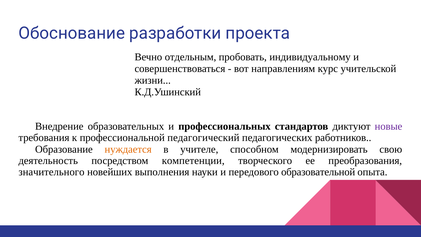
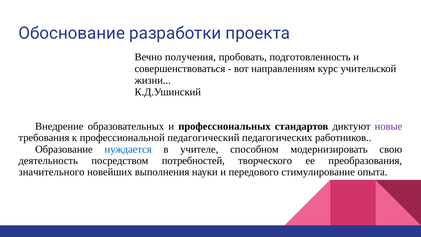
отдельным: отдельным -> получения (190, 57)
индивидуальному: индивидуальному -> подготовленность (310, 57)
нуждается colour: orange -> blue (128, 149)
компетенции: компетенции -> потребностей (193, 161)
образовательной: образовательной -> стимулирование (318, 172)
